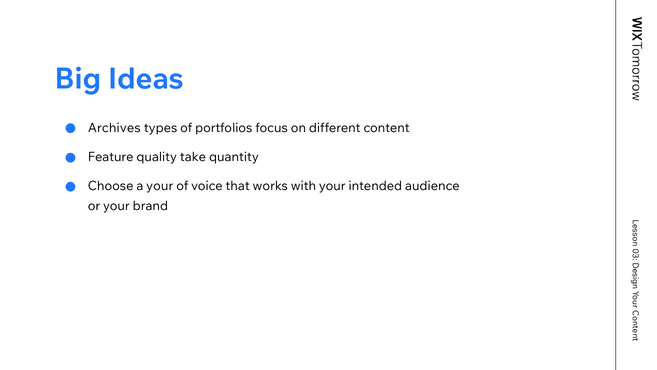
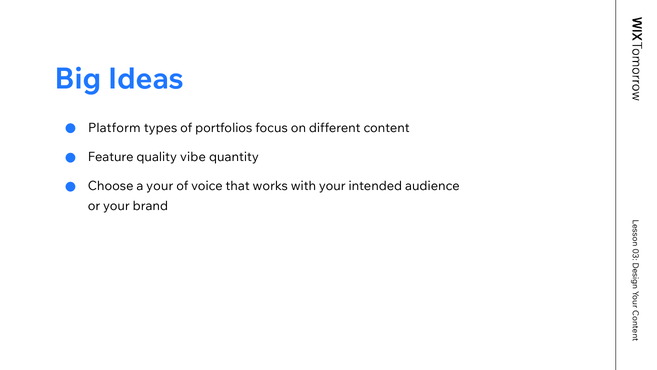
Archives: Archives -> Platform (114, 128)
take: take -> vibe (193, 157)
